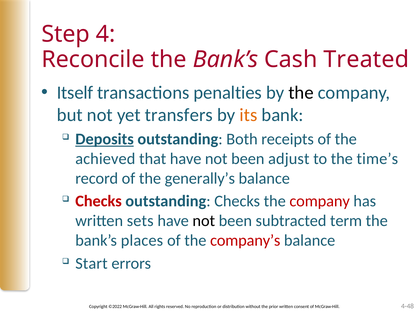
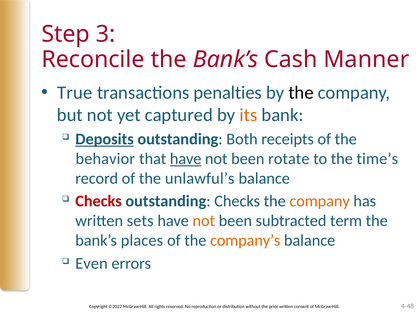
4: 4 -> 3 (106, 34)
Treated: Treated -> Manner (366, 59)
Itself: Itself -> True (75, 92)
transfers: transfers -> captured (179, 115)
achieved: achieved -> behavior (105, 158)
have underline: none -> present (186, 158)
adjust: adjust -> rotate (289, 158)
generally’s: generally’s -> unlawful’s (200, 178)
company colour: red -> orange (320, 201)
not colour: black -> orange (204, 220)
company’s colour: red -> orange (245, 240)
Start: Start -> Even (91, 263)
